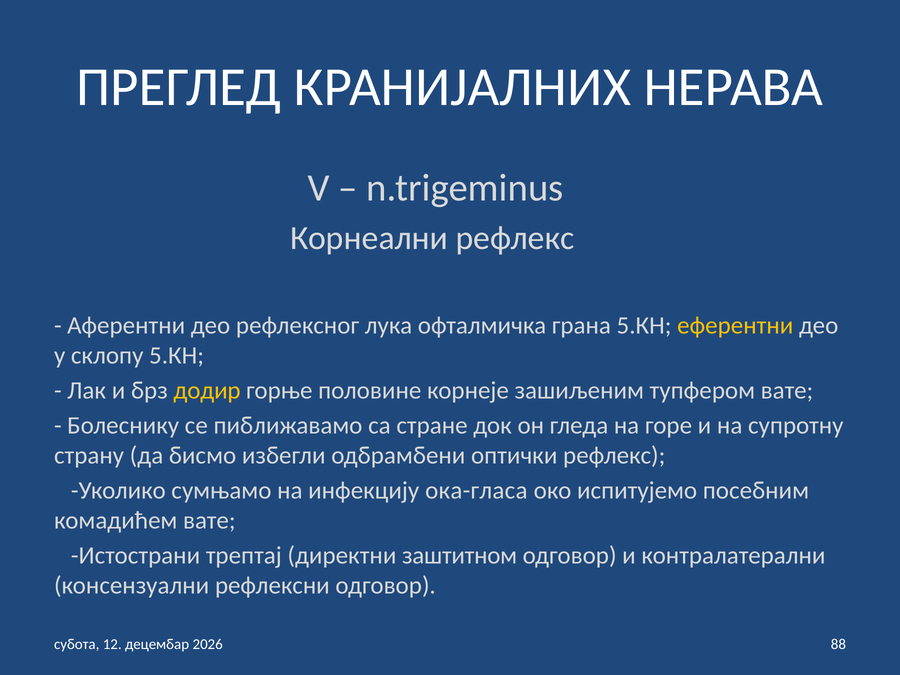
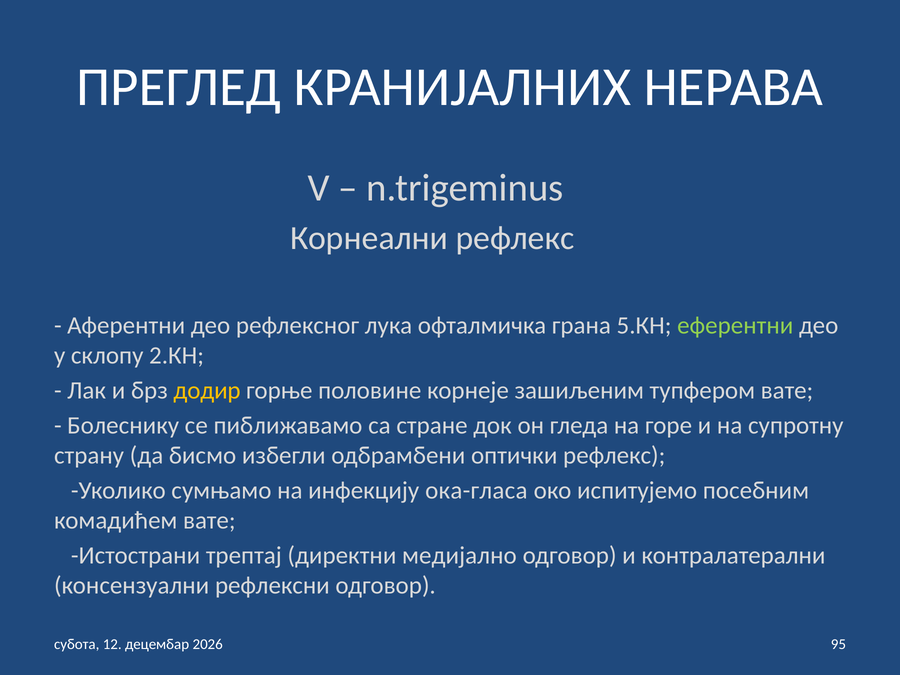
еферентни colour: yellow -> light green (735, 325)
склопу 5.КН: 5.КН -> 2.КН (177, 355)
заштитном: заштитном -> медијално (459, 555)
88: 88 -> 95 (838, 644)
